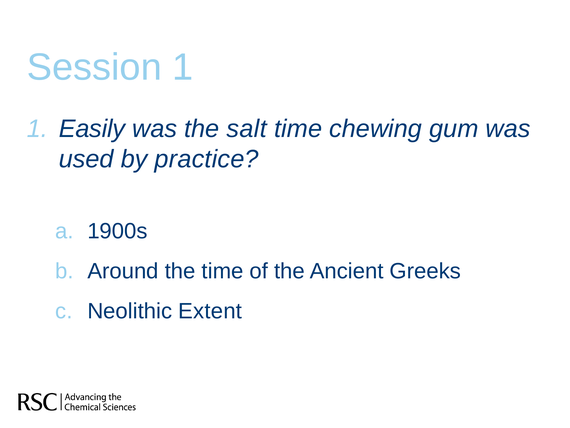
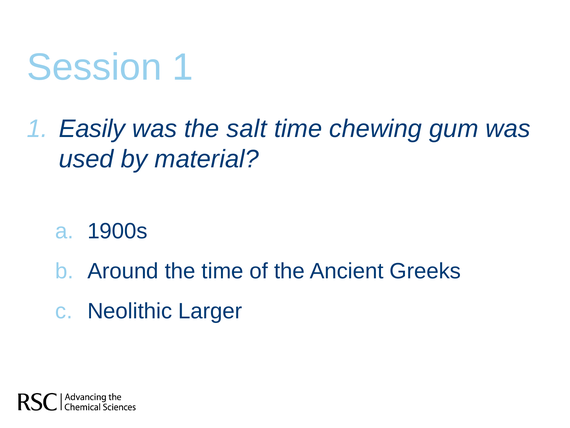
practice: practice -> material (207, 159)
Extent: Extent -> Larger (210, 311)
